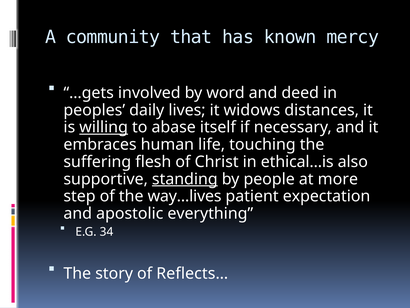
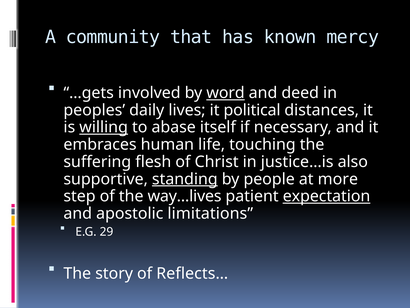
word underline: none -> present (226, 93)
widows: widows -> political (252, 110)
ethical…is: ethical…is -> justice…is (297, 162)
expectation underline: none -> present (327, 196)
everything: everything -> limitations (210, 213)
34: 34 -> 29 (106, 231)
